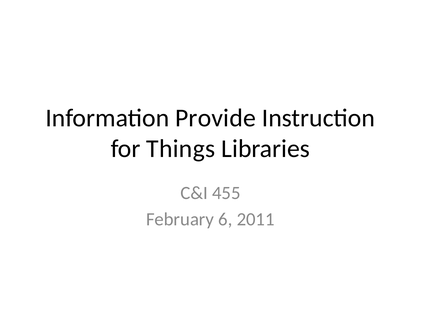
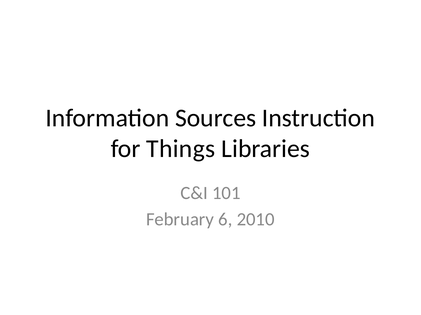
Provide: Provide -> Sources (216, 118)
455: 455 -> 101 (226, 194)
2011: 2011 -> 2010 (256, 220)
